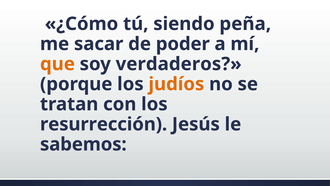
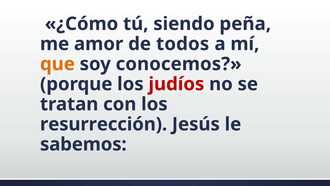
sacar: sacar -> amor (99, 44)
poder: poder -> todos (183, 44)
verdaderos: verdaderos -> conocemos (179, 64)
judíos colour: orange -> red (176, 84)
